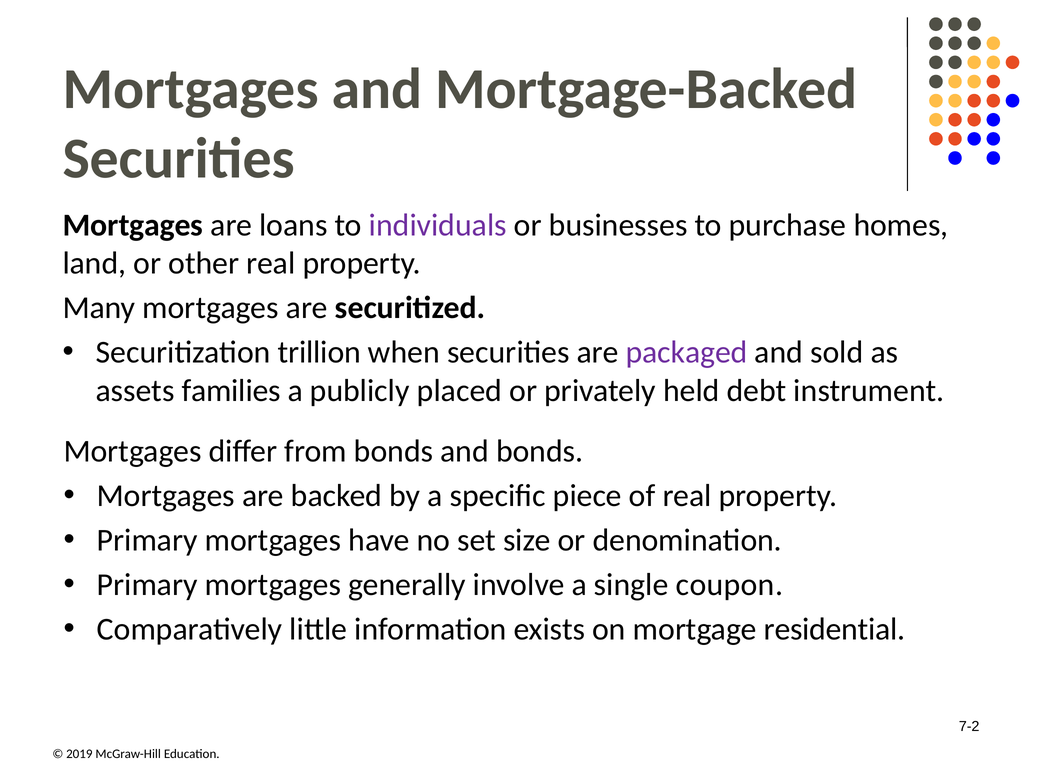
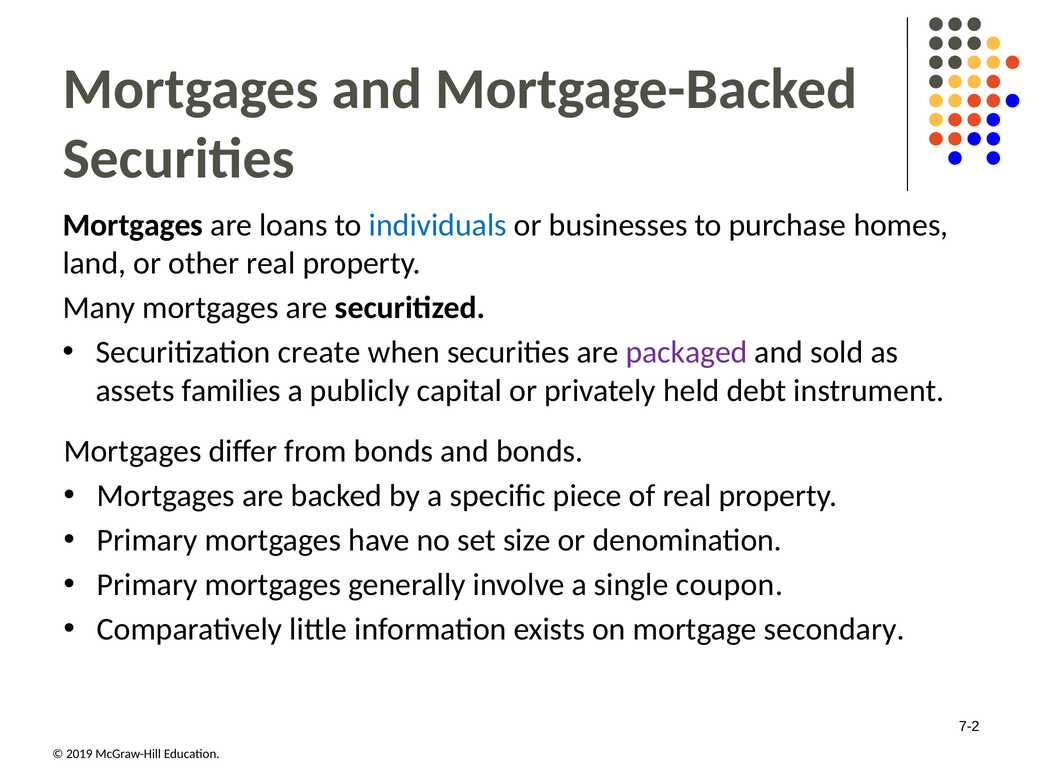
individuals colour: purple -> blue (438, 225)
trillion: trillion -> create (319, 353)
placed: placed -> capital (460, 391)
residential: residential -> secondary (834, 630)
